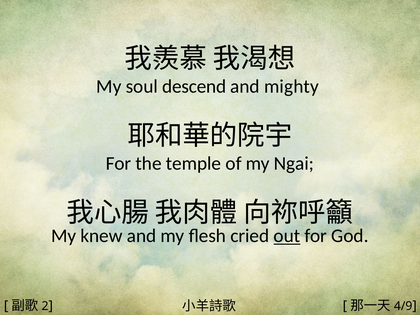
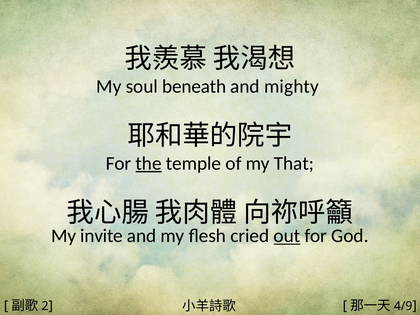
descend: descend -> beneath (194, 86)
the underline: none -> present (149, 163)
Ngai: Ngai -> That (294, 163)
knew: knew -> invite (102, 236)
